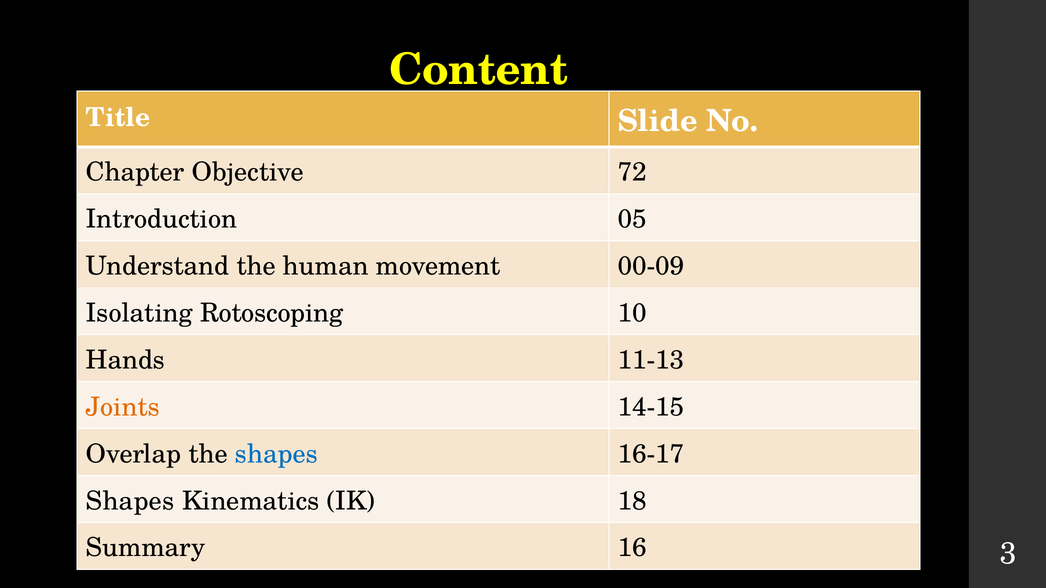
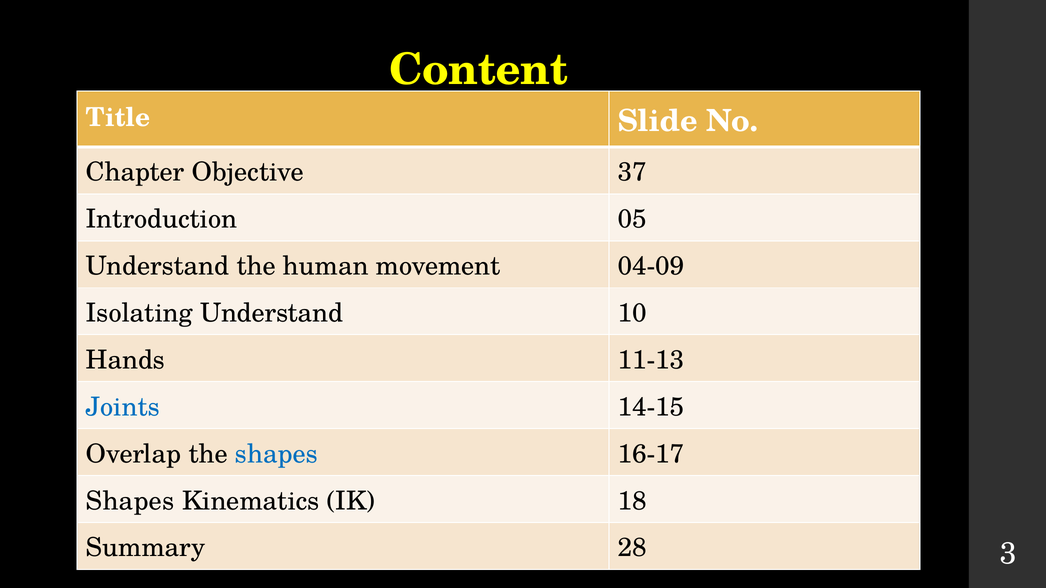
72: 72 -> 37 (632, 172)
00-09: 00-09 -> 04-09 (651, 266)
Isolating Rotoscoping: Rotoscoping -> Understand (272, 313)
Joints colour: orange -> blue (123, 407)
16: 16 -> 28 (632, 548)
